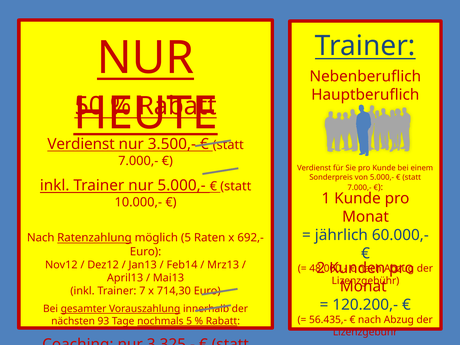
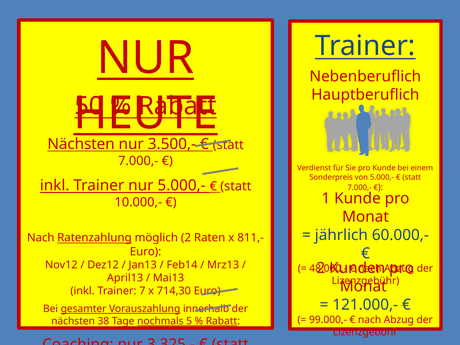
Verdienst: Verdienst -> Nächsten (81, 144)
möglich 5: 5 -> 2 (186, 238)
692,-: 692,- -> 811,- (251, 238)
120.200,-: 120.200,- -> 121.000,- (365, 305)
56.435,-: 56.435,- -> 99.000,- (328, 320)
93: 93 -> 38 (103, 321)
